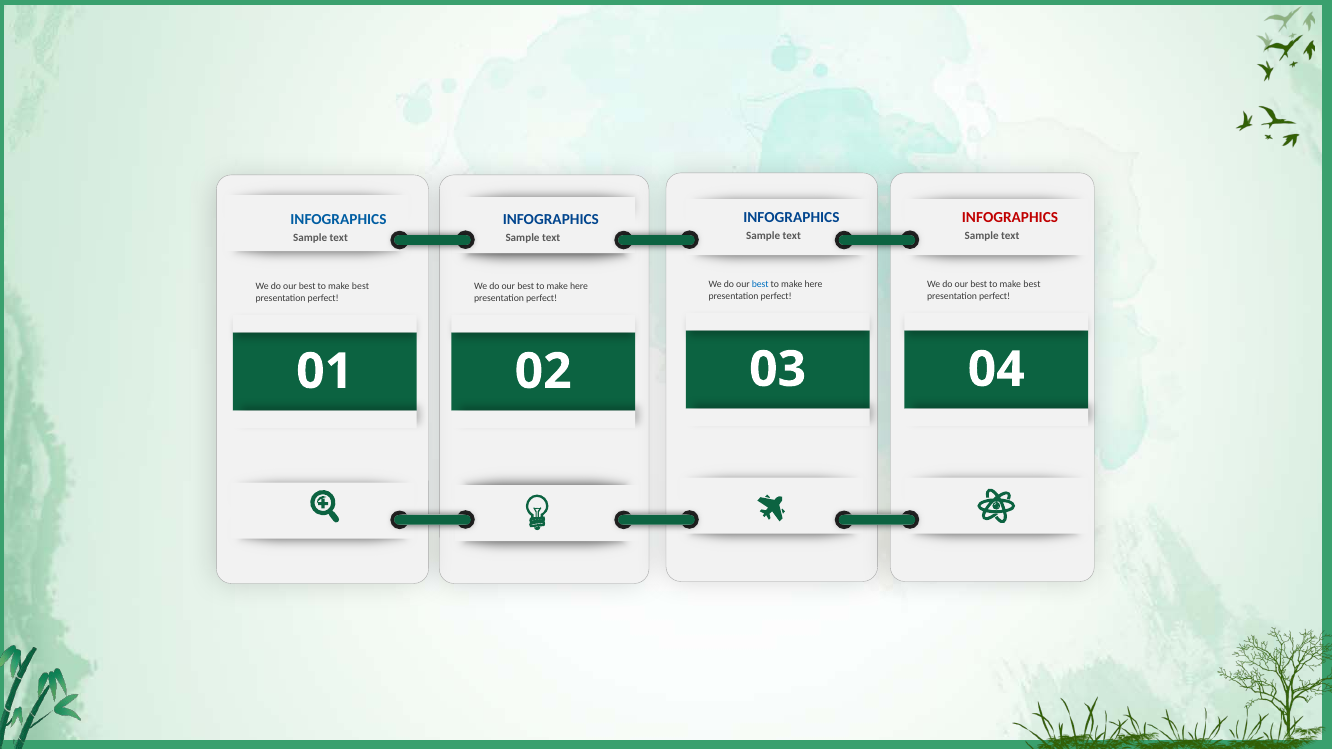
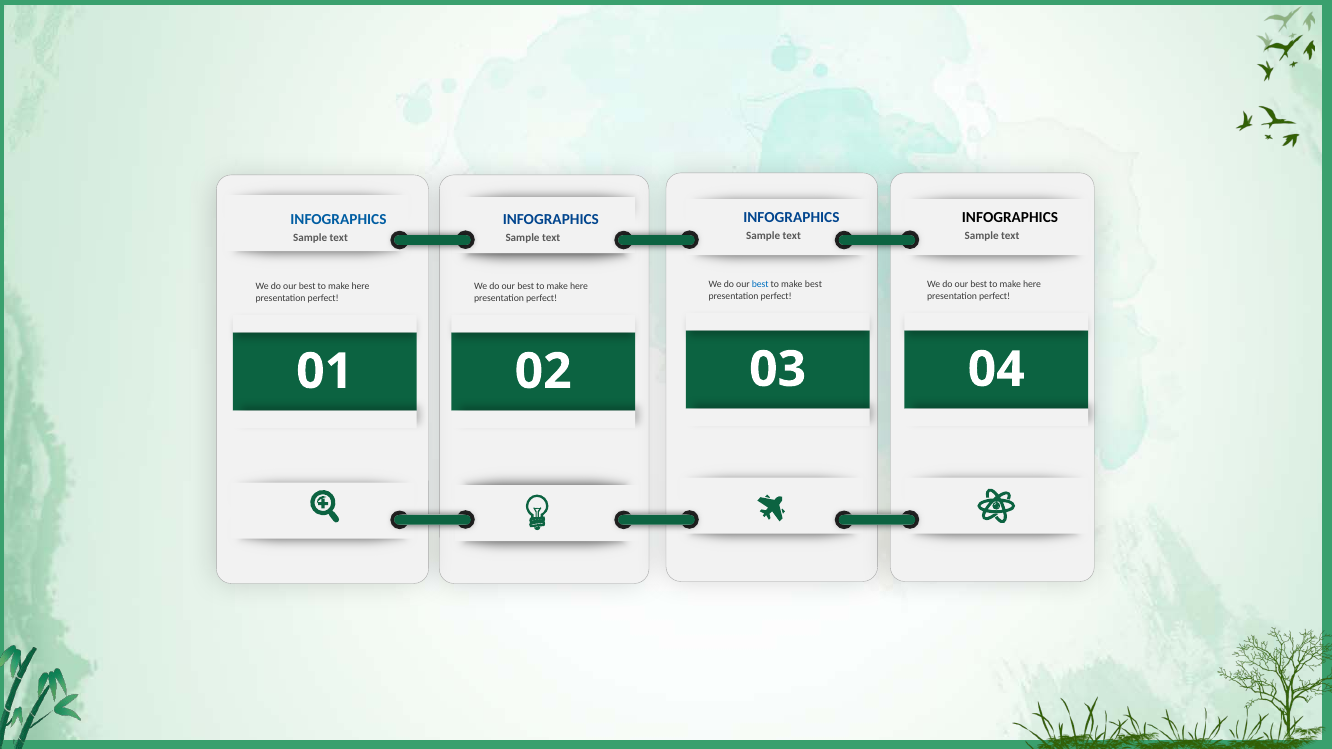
INFOGRAPHICS colour: red -> black (1010, 218)
here: here -> best (813, 285)
best: best -> here (1032, 285)
best: best -> here (361, 287)
